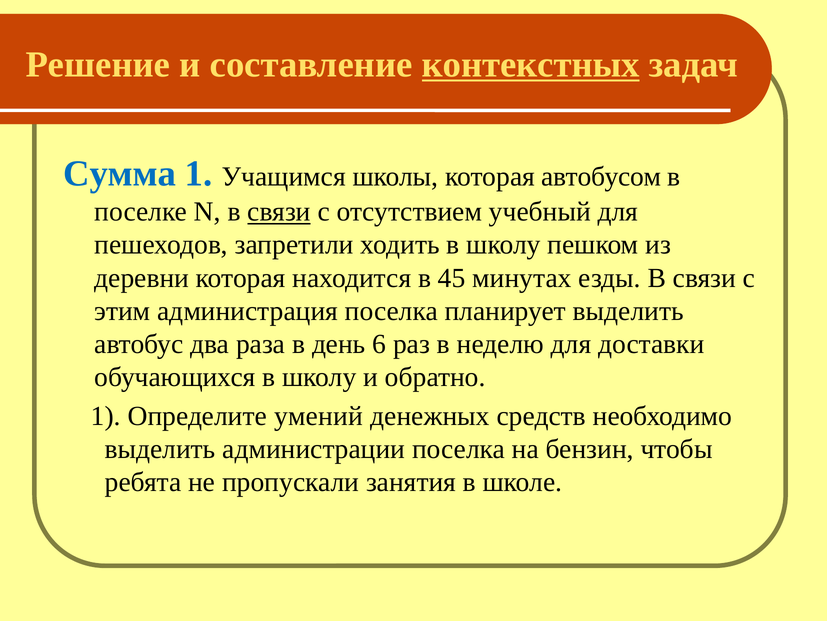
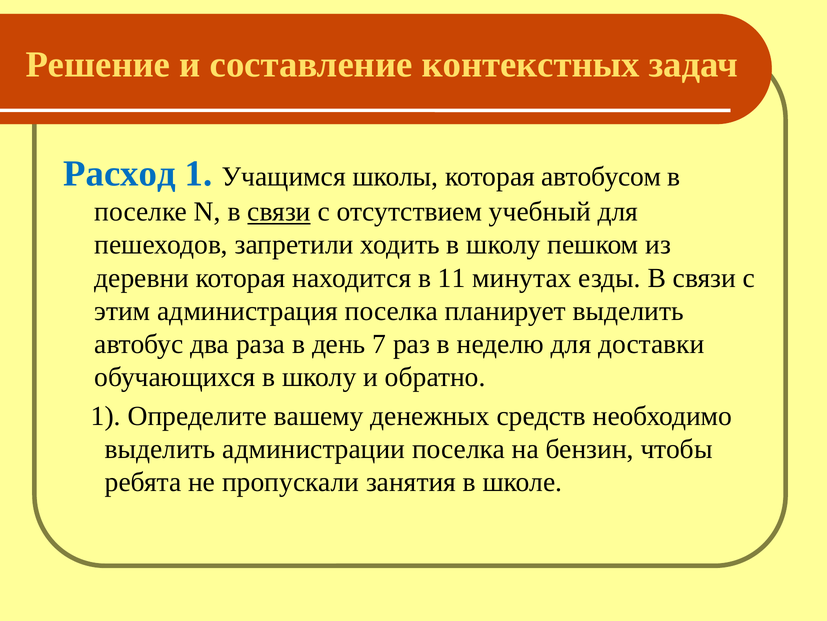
контекстных underline: present -> none (531, 65)
Сумма: Сумма -> Расход (120, 173)
45: 45 -> 11 (452, 278)
6: 6 -> 7 (379, 344)
умений: умений -> вашему (319, 415)
